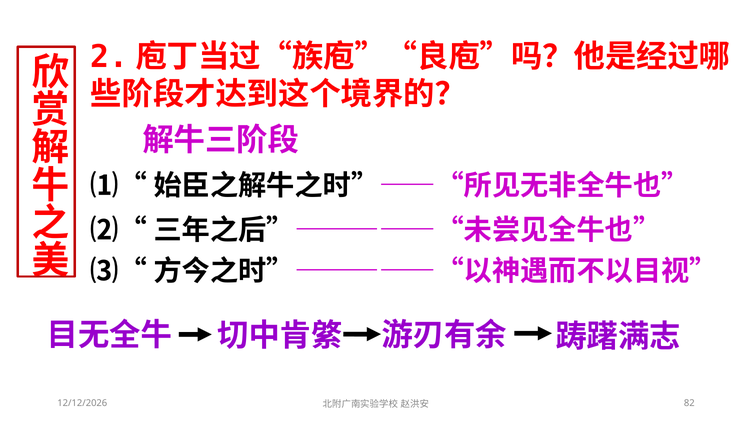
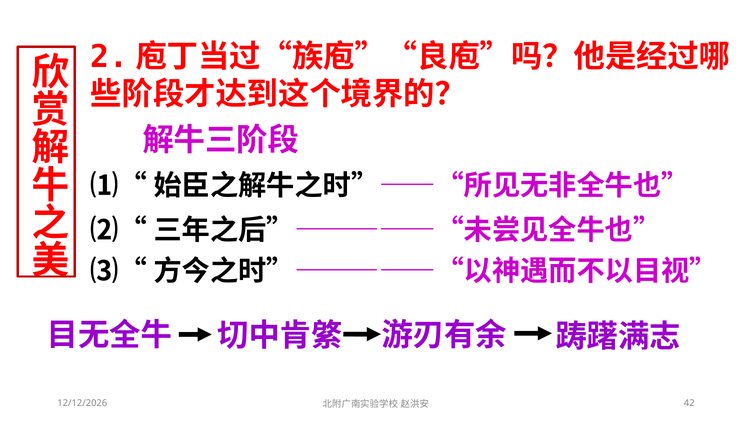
82: 82 -> 42 (689, 403)
